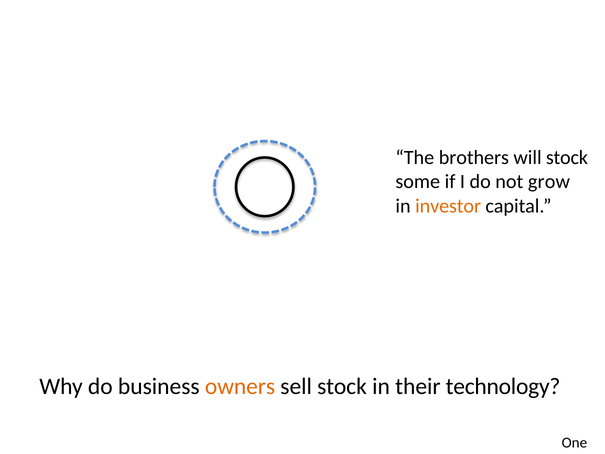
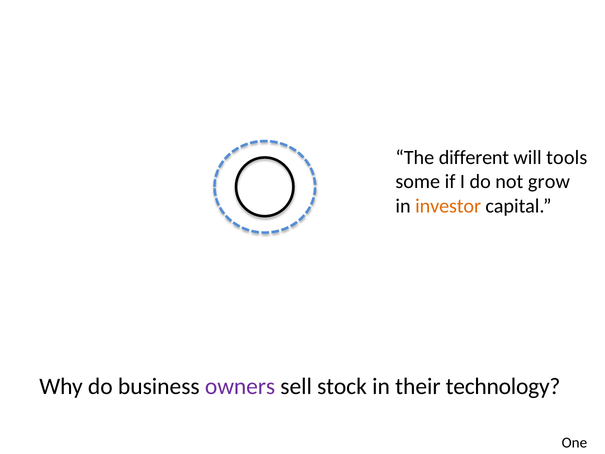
brothers: brothers -> different (474, 157)
will stock: stock -> tools (567, 157)
owners colour: orange -> purple (240, 386)
